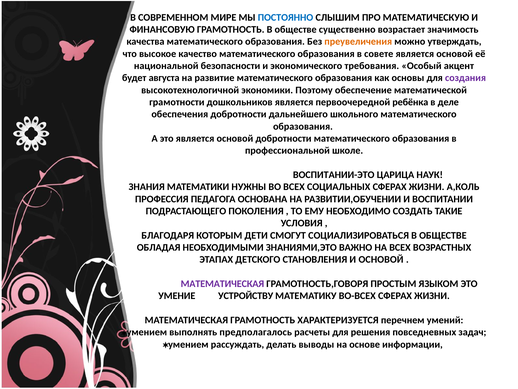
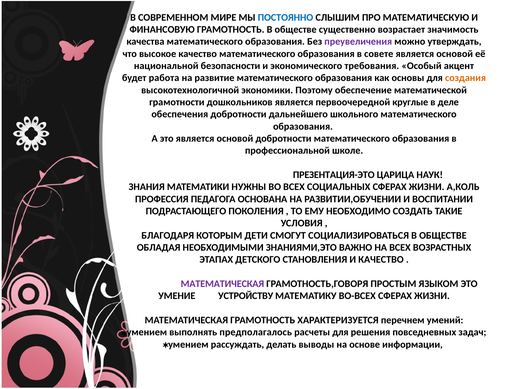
преувеличения colour: orange -> purple (358, 42)
августа: августа -> работа (164, 78)
создания colour: purple -> orange (466, 78)
ребёнка: ребёнка -> круглые (410, 102)
ВОСПИТАНИИ-ЭТО: ВОСПИТАНИИ-ЭТО -> ПРЕЗЕНТАЦИЯ-ЭТО (334, 175)
И ОСНОВОЙ: ОСНОВОЙ -> КАЧЕСТВО (381, 259)
